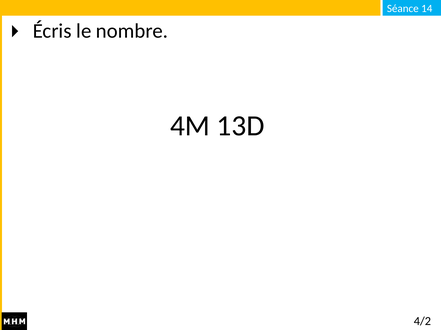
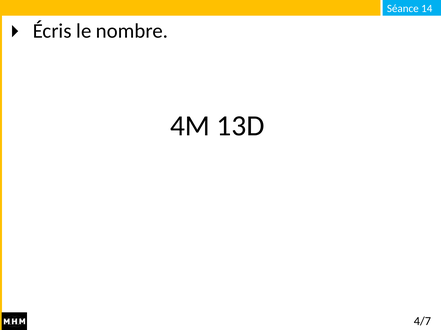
4/2: 4/2 -> 4/7 (422, 322)
